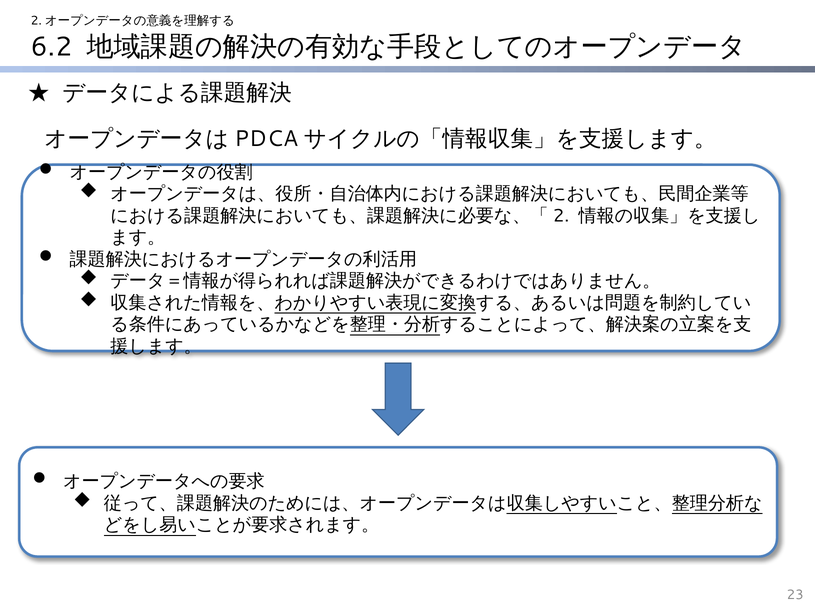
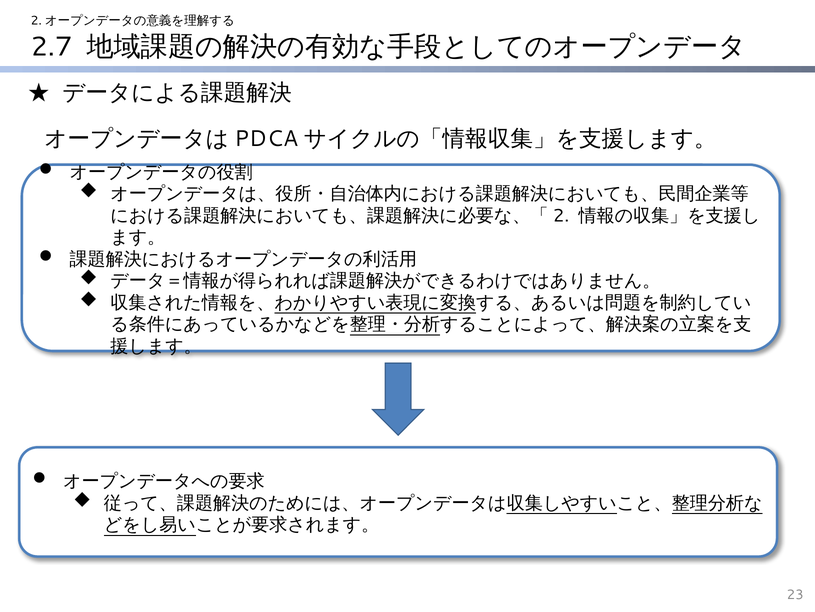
6.2: 6.2 -> 2.7 (52, 47)
